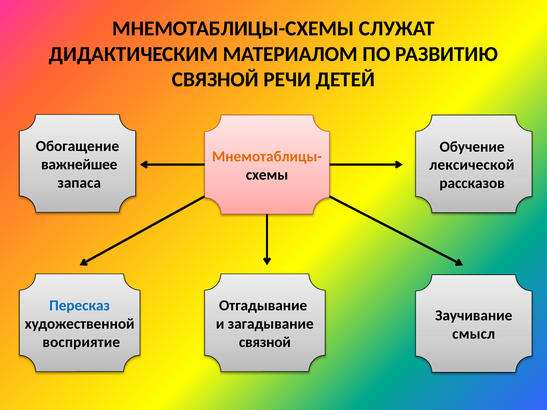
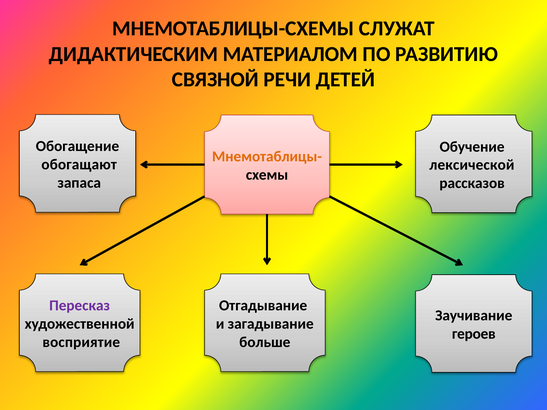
важнейшее: важнейшее -> обогащают (79, 165)
Пересказ colour: blue -> purple (80, 306)
смысл: смысл -> героев (474, 334)
связной: связной -> больше (265, 342)
